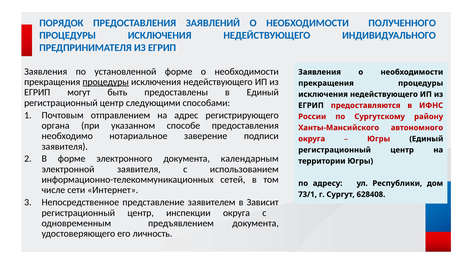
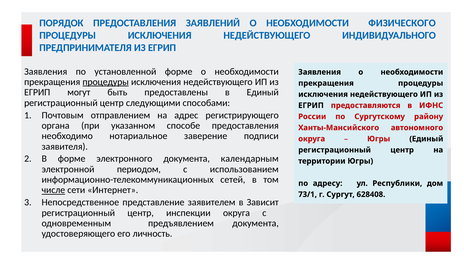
ПОЛУЧЕННОГО: ПОЛУЧЕННОГО -> ФИЗИЧЕСКОГО (402, 23)
электронной заявителя: заявителя -> периодом (139, 169)
числе underline: none -> present (53, 190)
